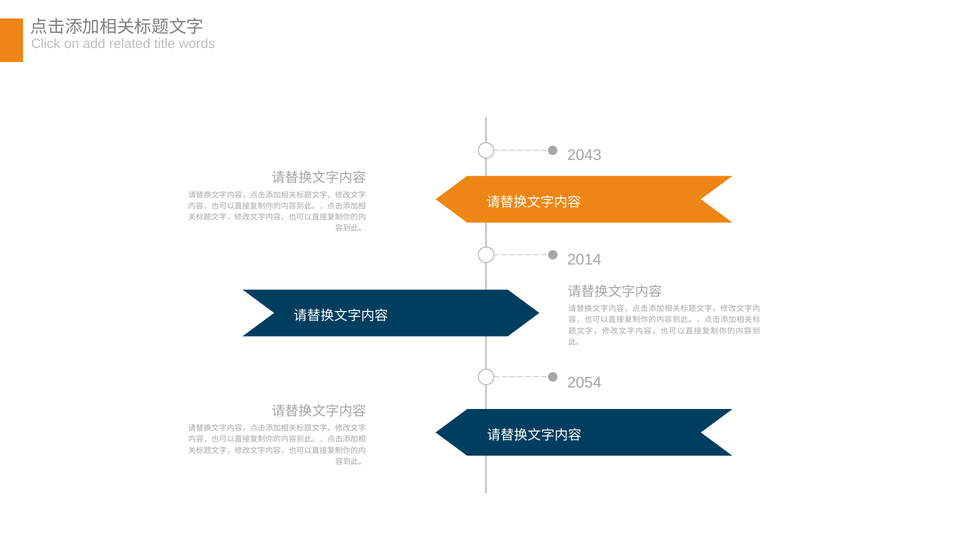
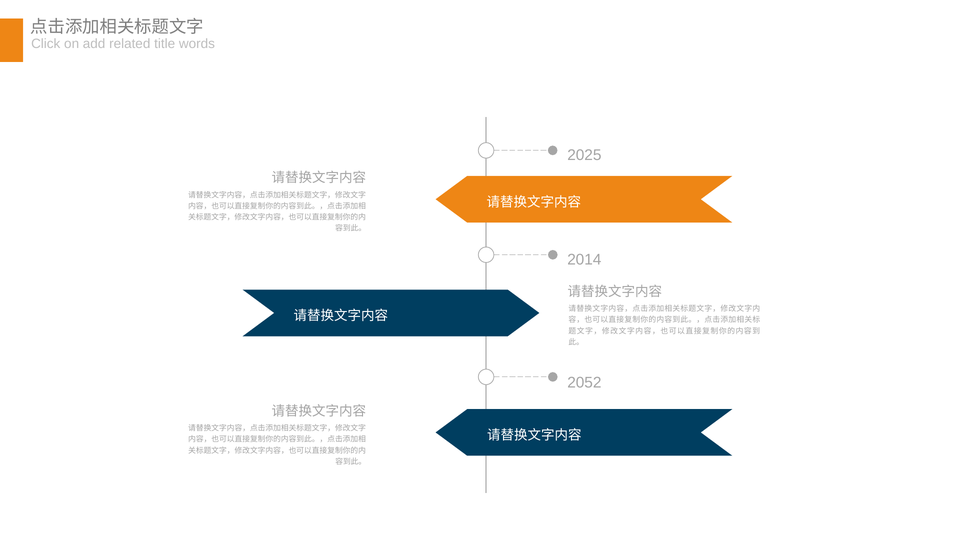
2043: 2043 -> 2025 (584, 155)
2054: 2054 -> 2052 (584, 382)
